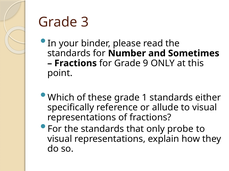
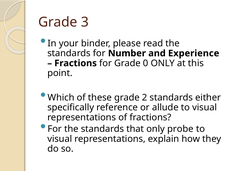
Sometimes: Sometimes -> Experience (194, 54)
9: 9 -> 0 (146, 63)
1: 1 -> 2 (145, 98)
